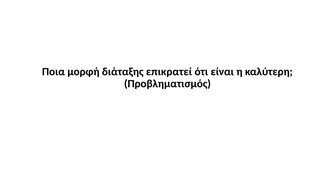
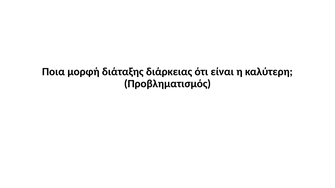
επικρατεί: επικρατεί -> διάρκειας (169, 72)
